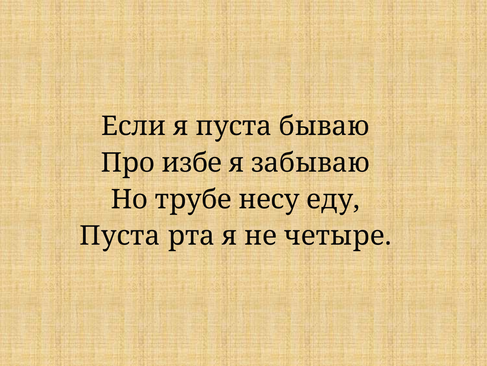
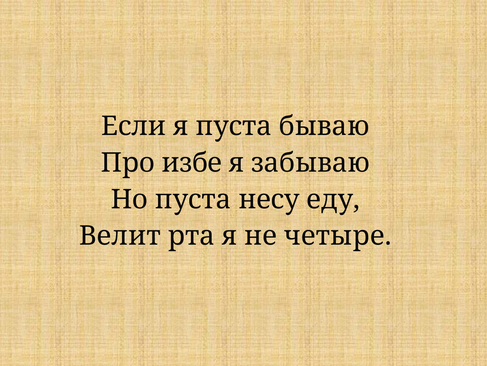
Но трубе: трубе -> пуста (193, 199)
Пуста: Пуста -> Велит (120, 236)
